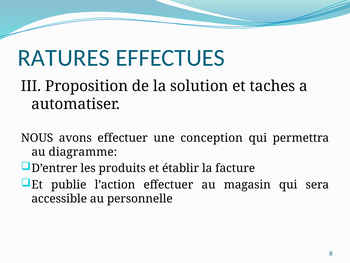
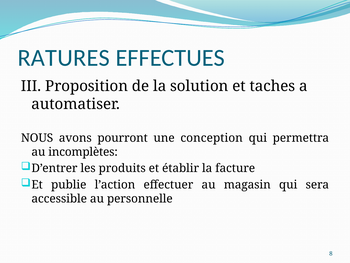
avons effectuer: effectuer -> pourront (123, 138)
diagramme: diagramme -> incomplètes (83, 152)
